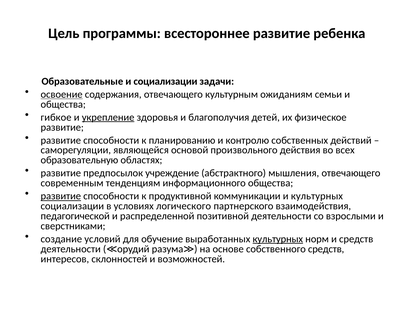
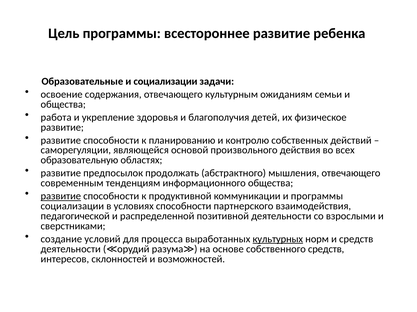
освоение underline: present -> none (62, 95)
гибкое: гибкое -> работа (56, 118)
укрепление underline: present -> none (108, 118)
учреждение: учреждение -> продолжать (172, 174)
и культурных: культурных -> программы (317, 197)
условиях логического: логического -> способности (184, 207)
обучение: обучение -> процесса (162, 240)
